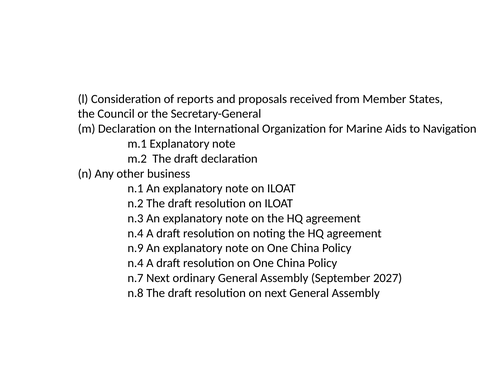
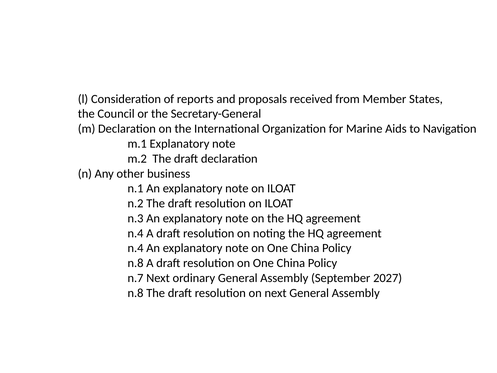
n.9: n.9 -> n.4 (136, 248)
n.4: n.4 -> n.8 (136, 263)
